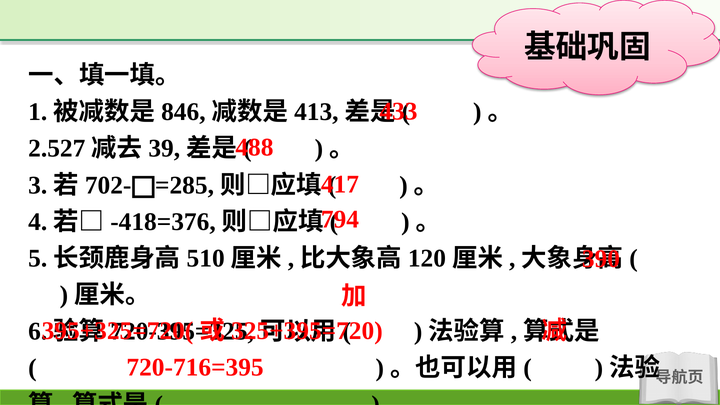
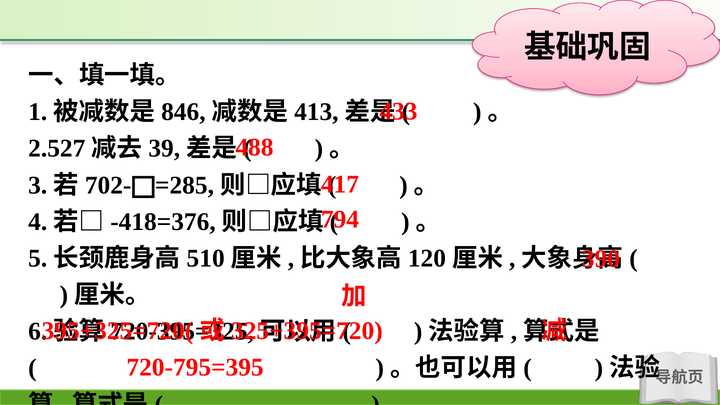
720-716=395: 720-716=395 -> 720-795=395 (195, 367)
